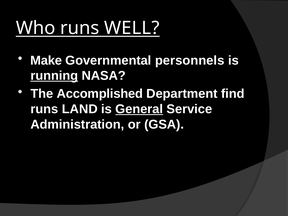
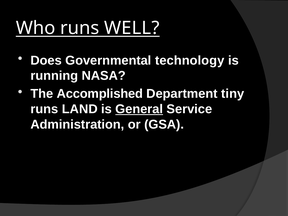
Make: Make -> Does (46, 60)
personnels: personnels -> technology (190, 60)
running underline: present -> none (54, 76)
find: find -> tiny (233, 94)
